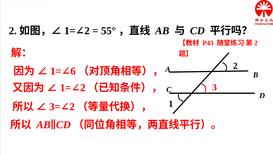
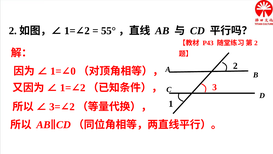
6: 6 -> 0 (73, 71)
